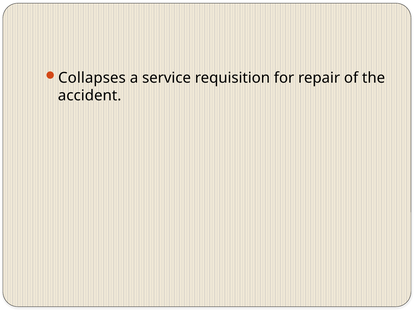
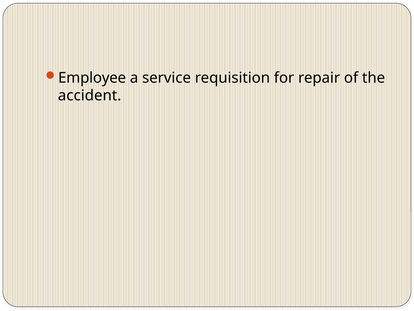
Collapses: Collapses -> Employee (92, 78)
